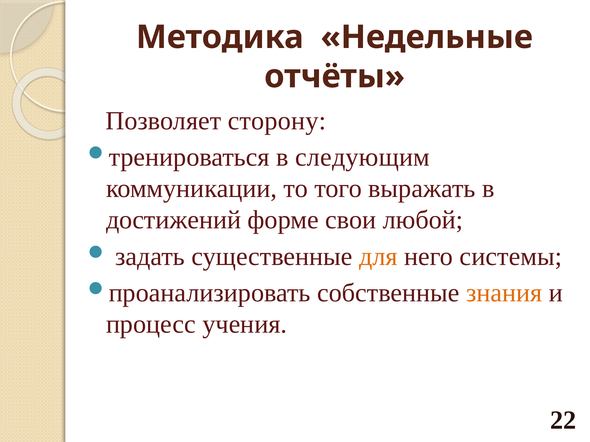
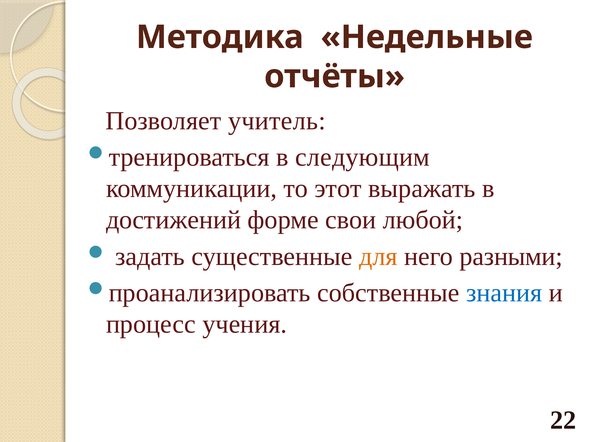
сторону: сторону -> учитель (277, 121)
того: того -> этот (338, 189)
системы: системы -> разными (511, 257)
знания colour: orange -> blue (504, 293)
